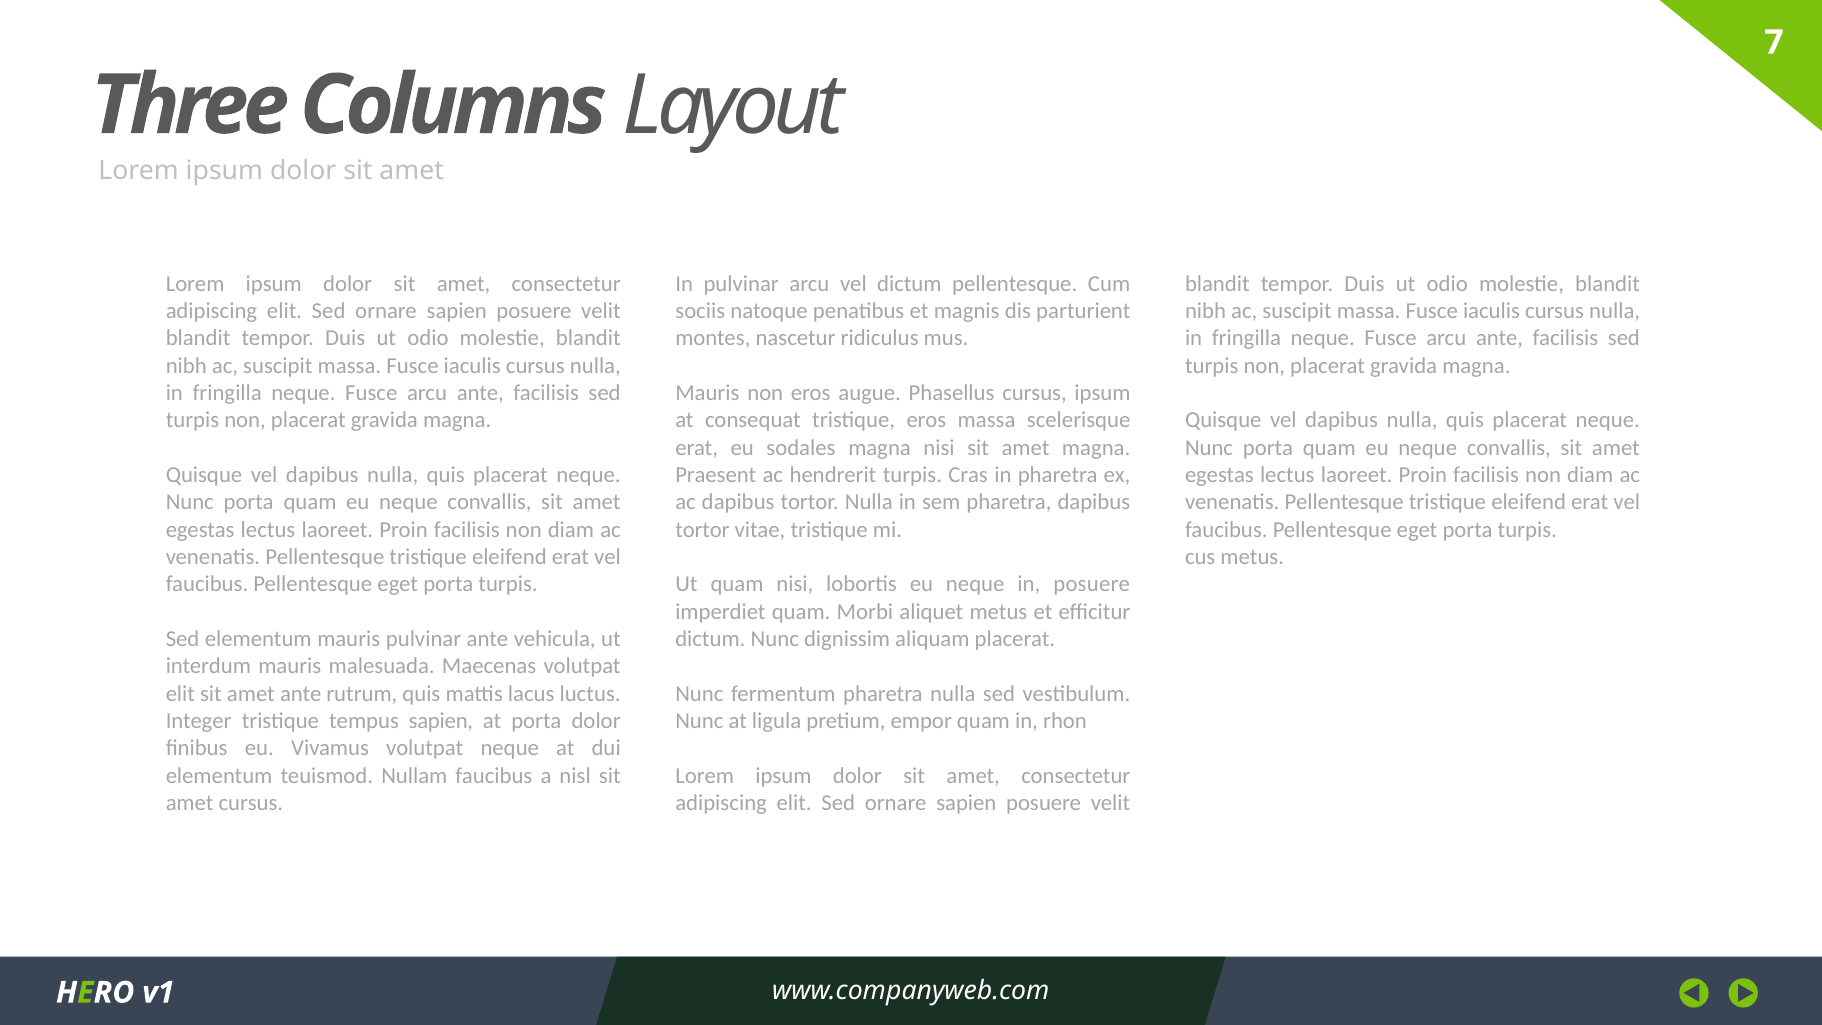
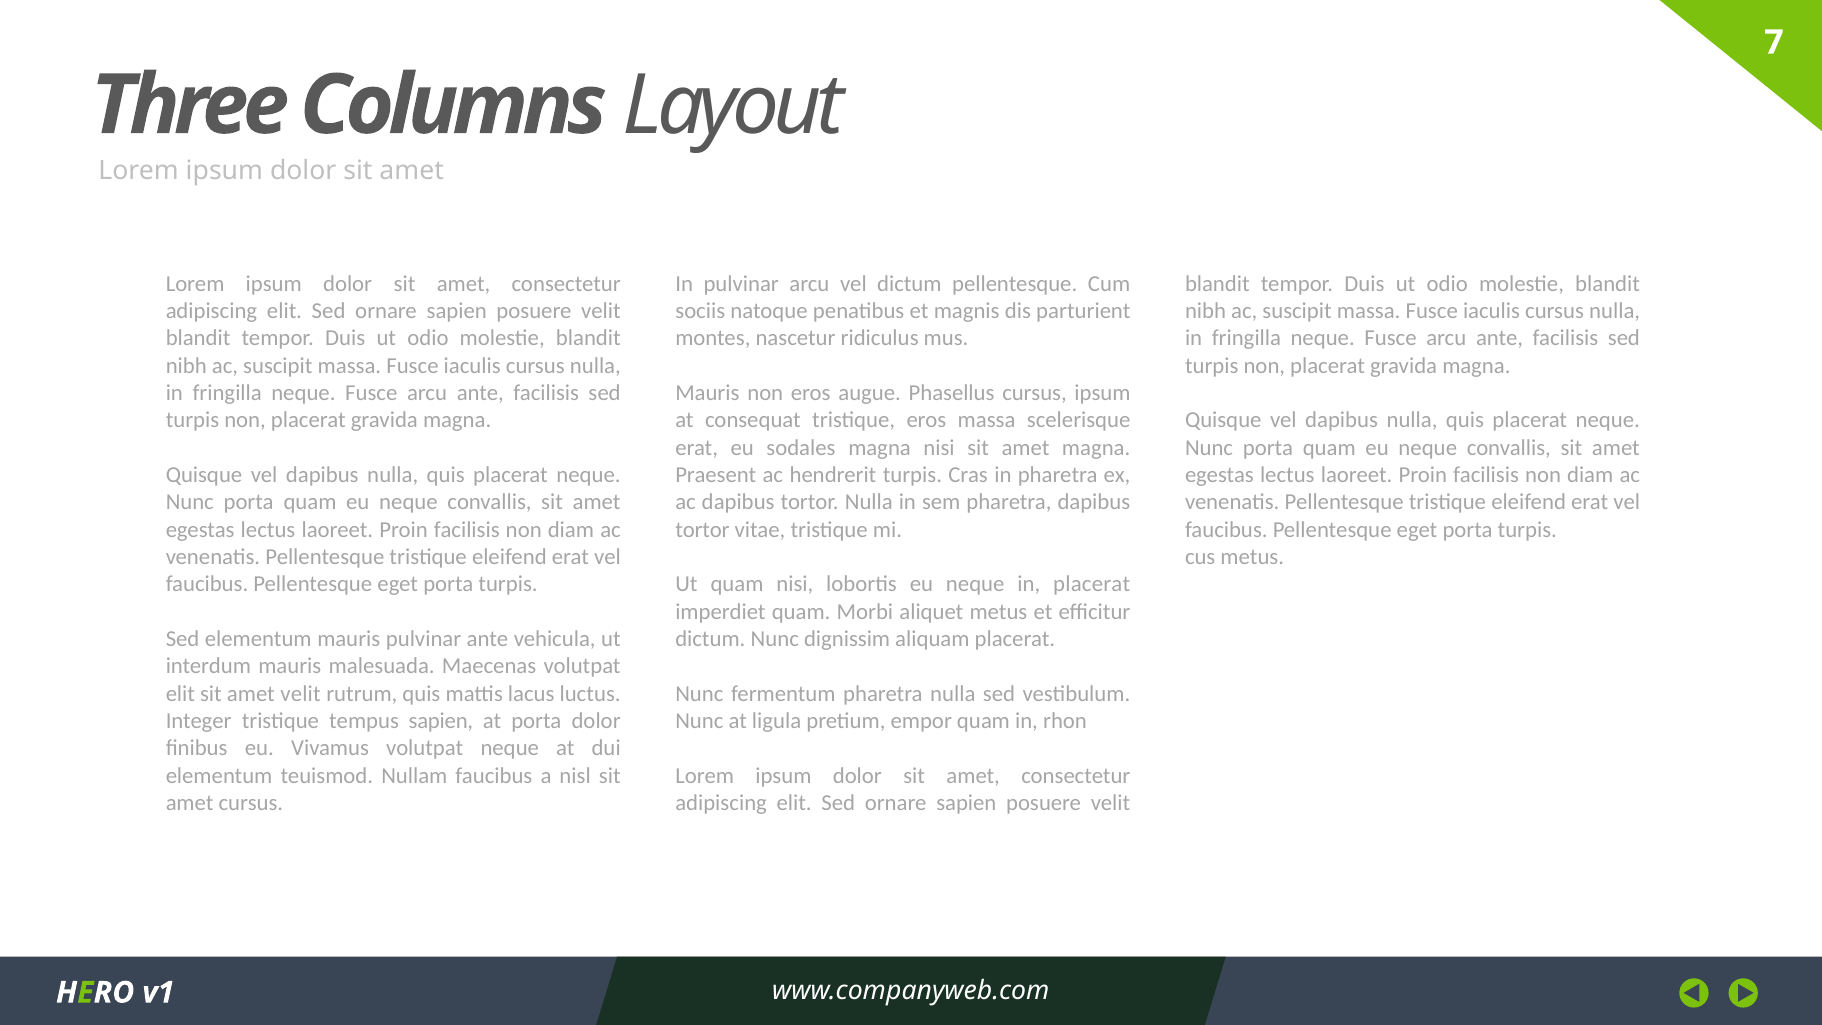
in posuere: posuere -> placerat (1092, 584)
amet ante: ante -> velit (301, 694)
